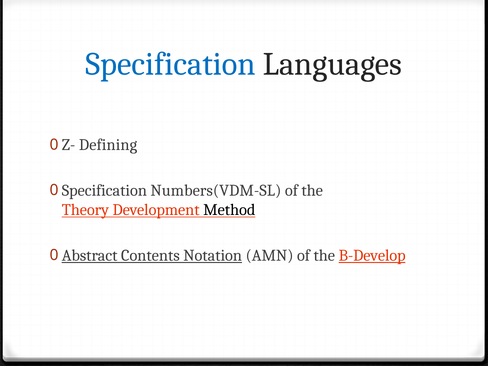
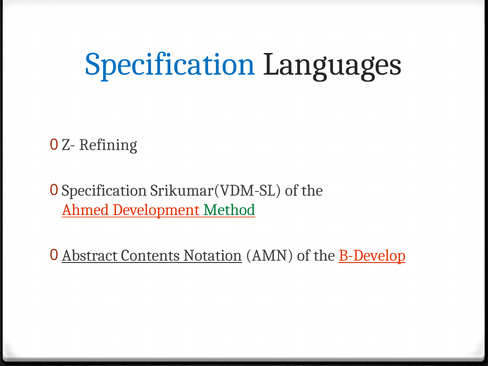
Defining: Defining -> Refining (108, 145)
Numbers(VDM-SL: Numbers(VDM-SL -> Srikumar(VDM-SL (216, 190)
Theory: Theory -> Ahmed (85, 210)
Method colour: black -> green (229, 210)
